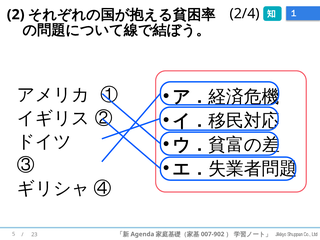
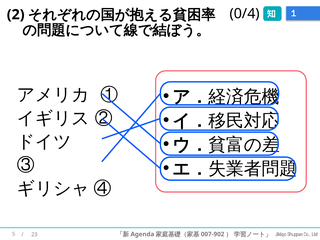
2/4: 2/4 -> 0/4 (245, 14)
